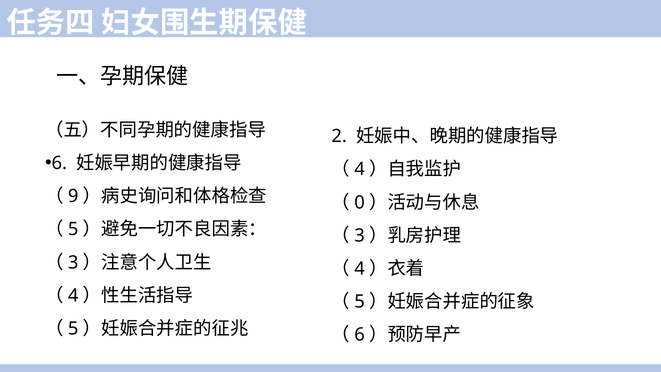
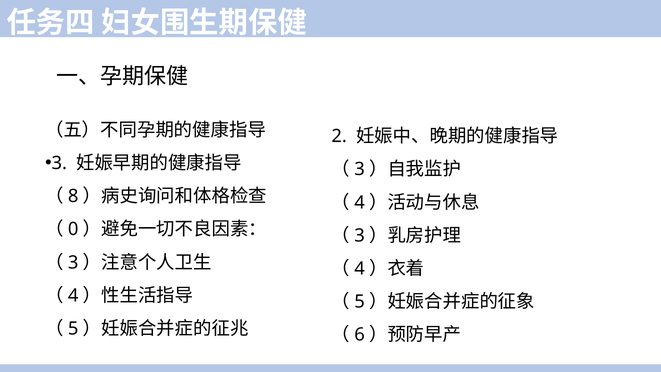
6: 6 -> 3 (59, 163)
4: 4 -> 3 (360, 169)
9: 9 -> 8 (73, 196)
0: 0 -> 4 (360, 202)
5: 5 -> 0 (73, 229)
